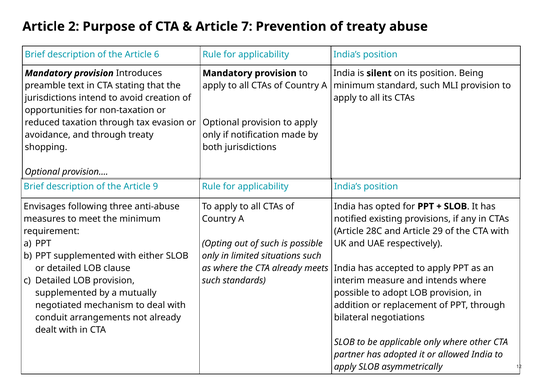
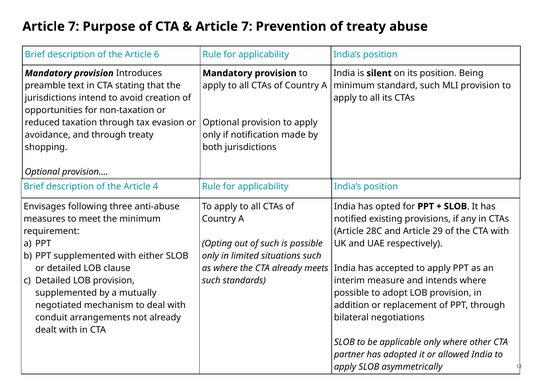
2: 2 -> 7 (74, 26)
9: 9 -> 4 (155, 186)
